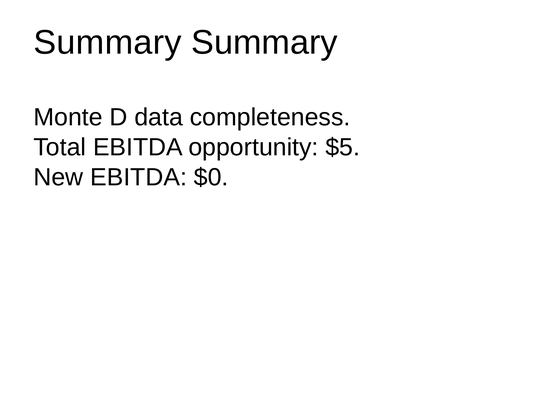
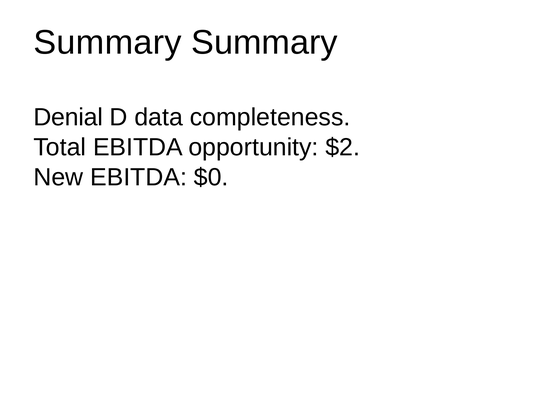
Monte: Monte -> Denial (68, 117)
$5: $5 -> $2 (343, 147)
